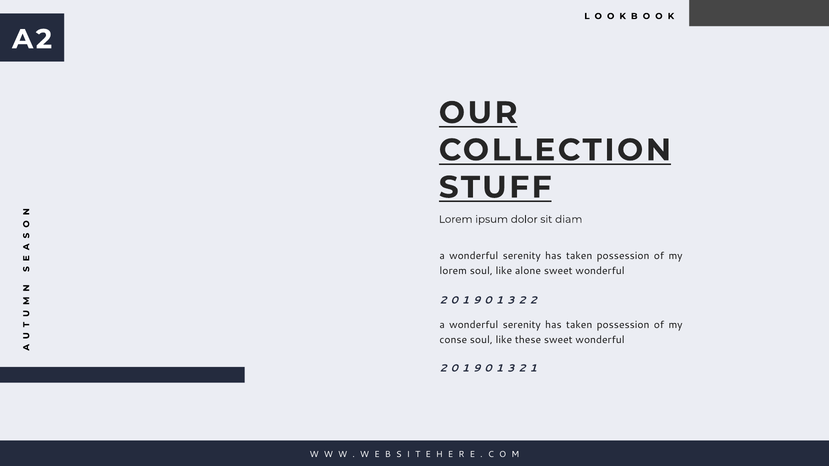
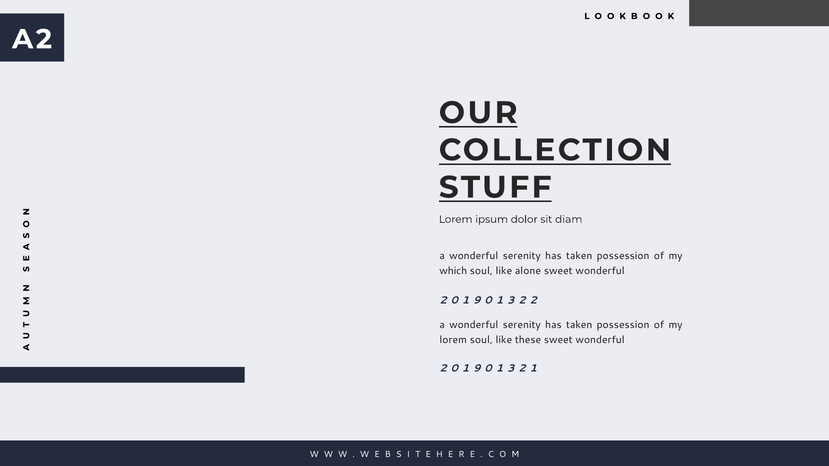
lorem: lorem -> which (453, 271)
conse: conse -> lorem (453, 340)
